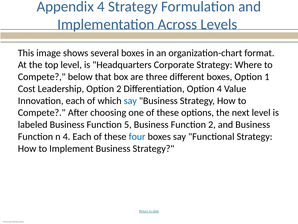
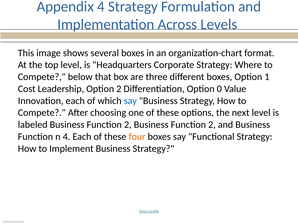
Option 4: 4 -> 0 (219, 89)
labeled Business Function 5: 5 -> 2 (128, 124)
four colour: blue -> orange (137, 136)
